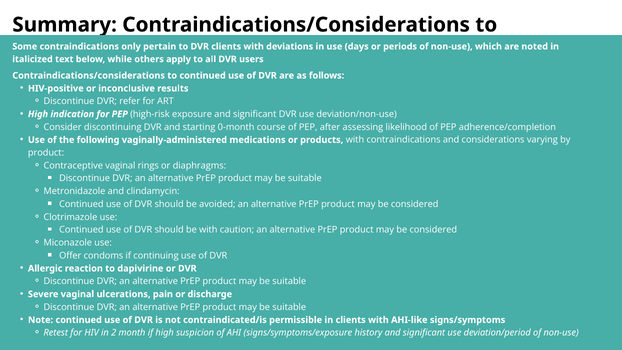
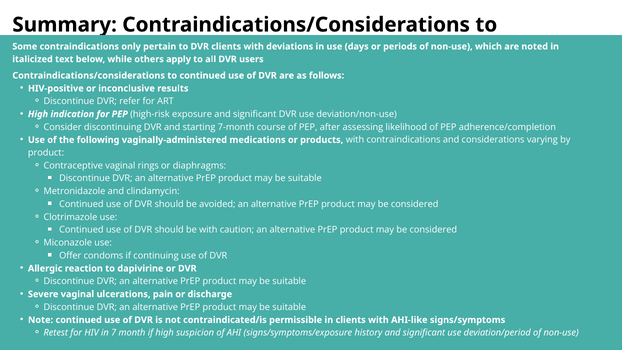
0-month: 0-month -> 7-month (236, 127)
2: 2 -> 7 (114, 333)
